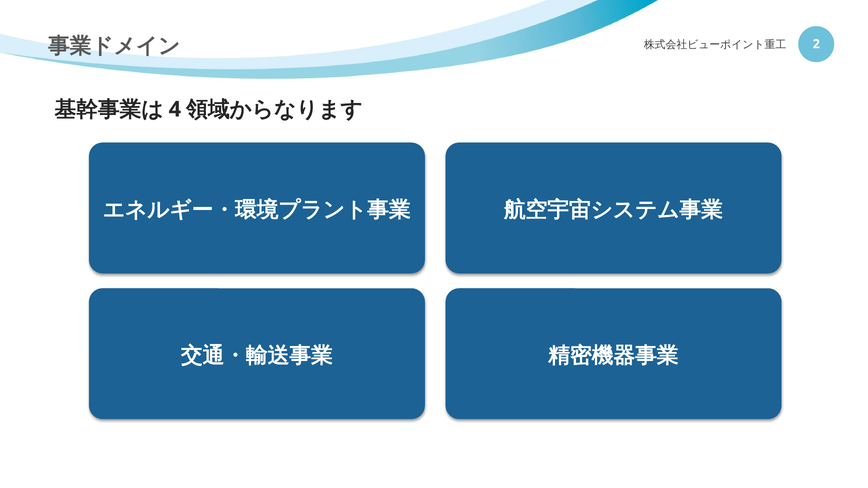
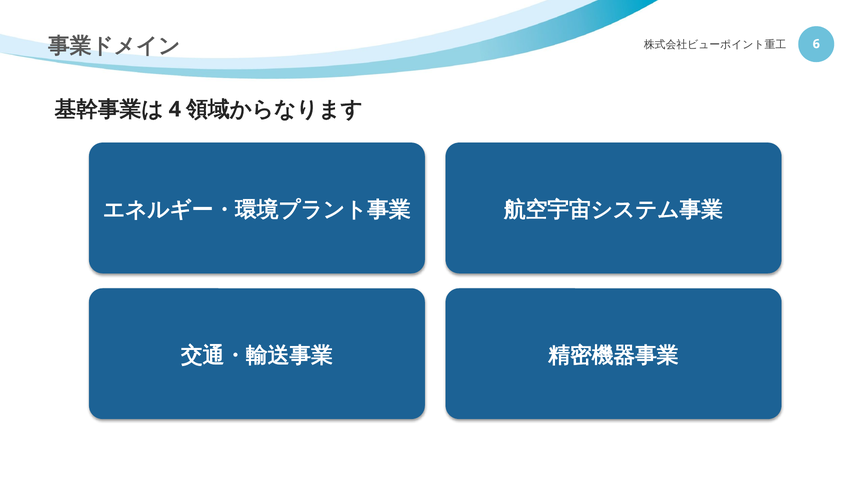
2: 2 -> 6 (816, 44)
